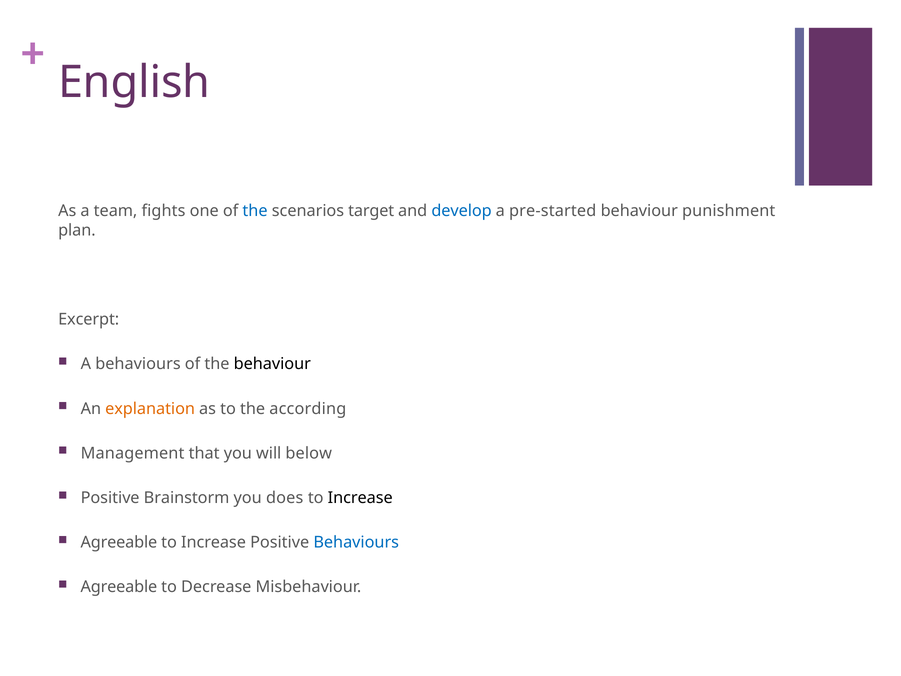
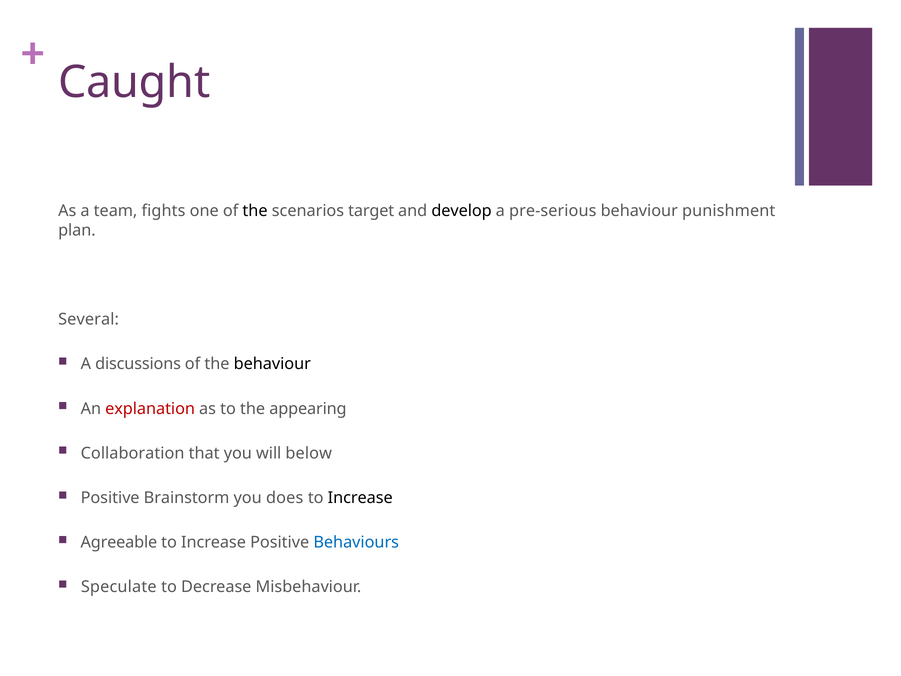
English: English -> Caught (134, 82)
the colour: blue -> black (255, 211)
develop colour: blue -> black (462, 211)
pre-started: pre-started -> pre-serious (553, 211)
Excerpt: Excerpt -> Several (89, 319)
A behaviours: behaviours -> discussions (138, 364)
explanation colour: orange -> red (150, 409)
according: according -> appearing (308, 409)
Management: Management -> Collaboration (133, 453)
Agreeable: Agreeable -> Speculate (119, 587)
